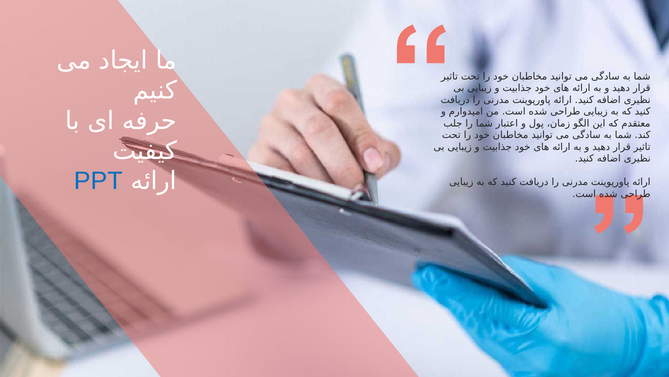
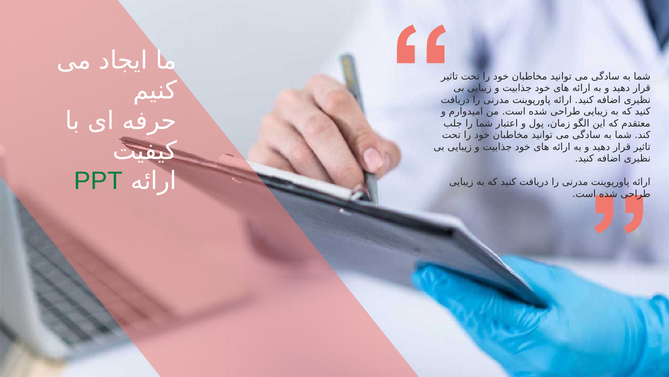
PPT colour: blue -> green (98, 181)
